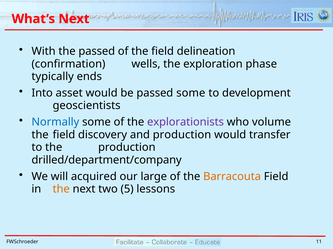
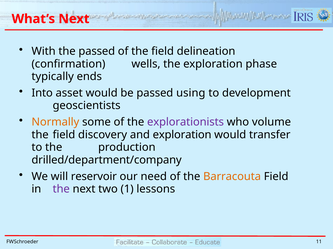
passed some: some -> using (191, 93)
Normally colour: blue -> orange (55, 122)
and production: production -> exploration (182, 135)
acquired: acquired -> reservoir (94, 177)
large: large -> need (154, 177)
the colour: orange -> purple (61, 190)
5: 5 -> 1 (127, 190)
